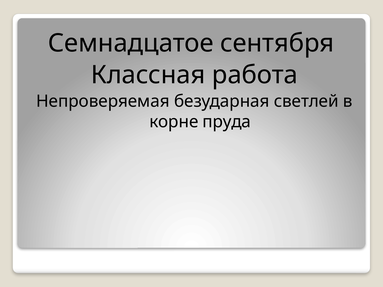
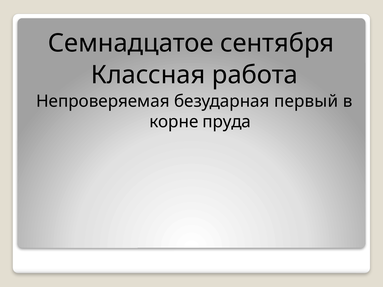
светлей: светлей -> первый (306, 101)
